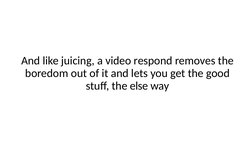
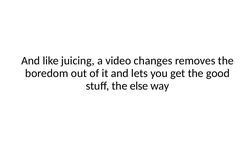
respond: respond -> changes (153, 61)
